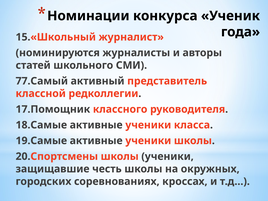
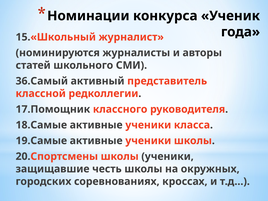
77.Самый: 77.Самый -> 36.Самый (42, 81)
